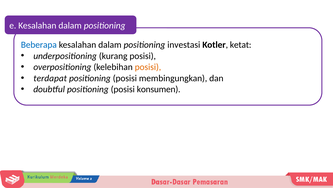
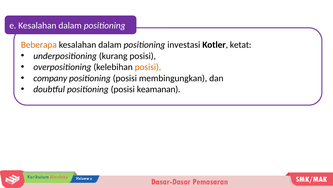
Beberapa colour: blue -> orange (39, 45)
terdapat: terdapat -> company (50, 78)
konsumen: konsumen -> keamanan (159, 89)
